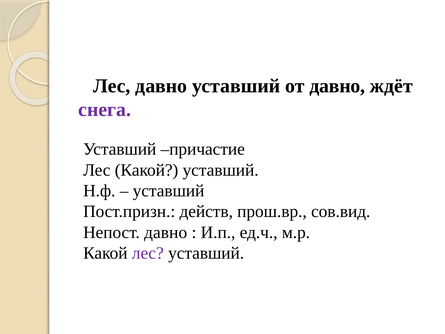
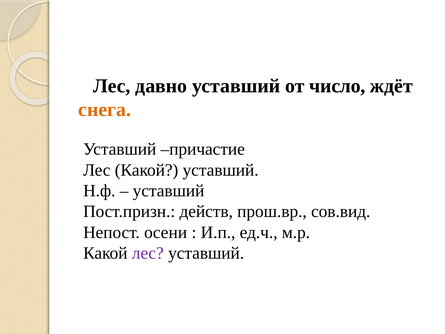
от давно: давно -> число (337, 86)
снега colour: purple -> orange (105, 110)
Непост давно: давно -> осени (166, 232)
